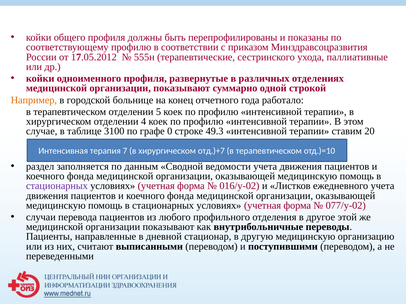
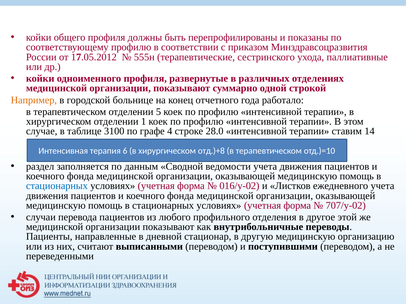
4: 4 -> 1 (144, 122)
0: 0 -> 4 (170, 131)
49.3: 49.3 -> 28.0 (215, 131)
20: 20 -> 14 (370, 131)
7: 7 -> 6 (125, 151)
отд.)+7: отд.)+7 -> отд.)+8 (211, 151)
стационарных colour: purple -> blue (57, 186)
077/у-02: 077/у-02 -> 707/у-02 (346, 206)
